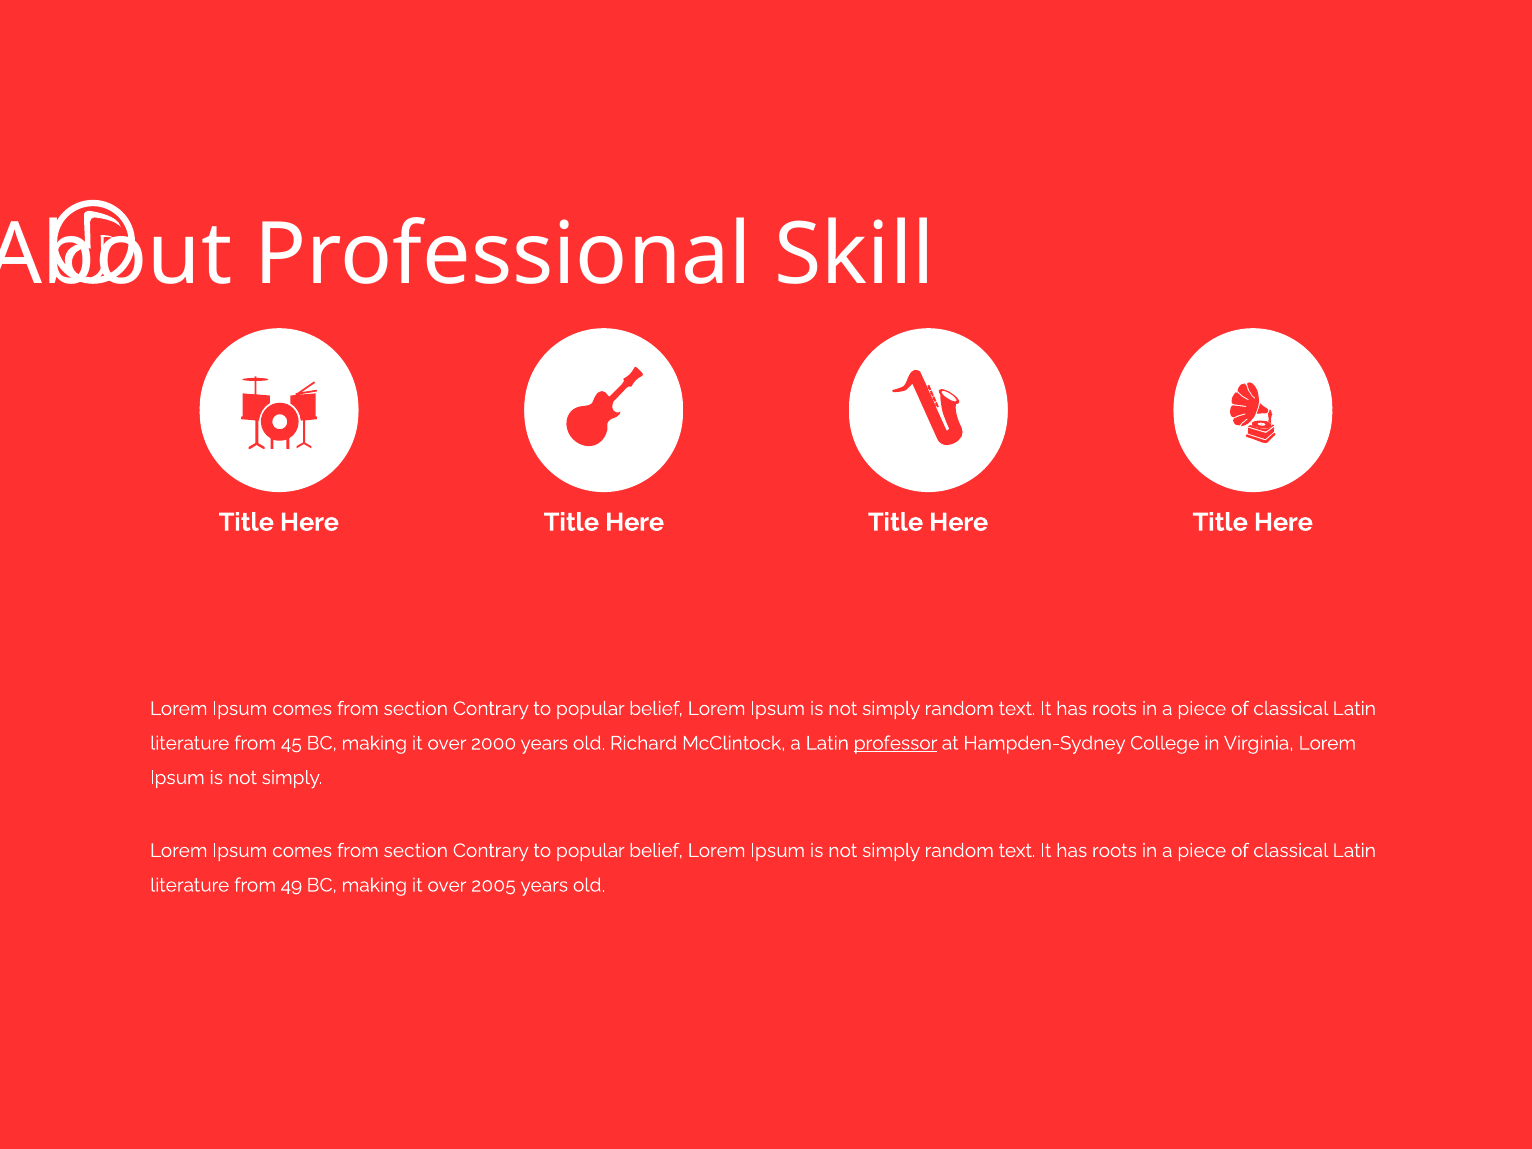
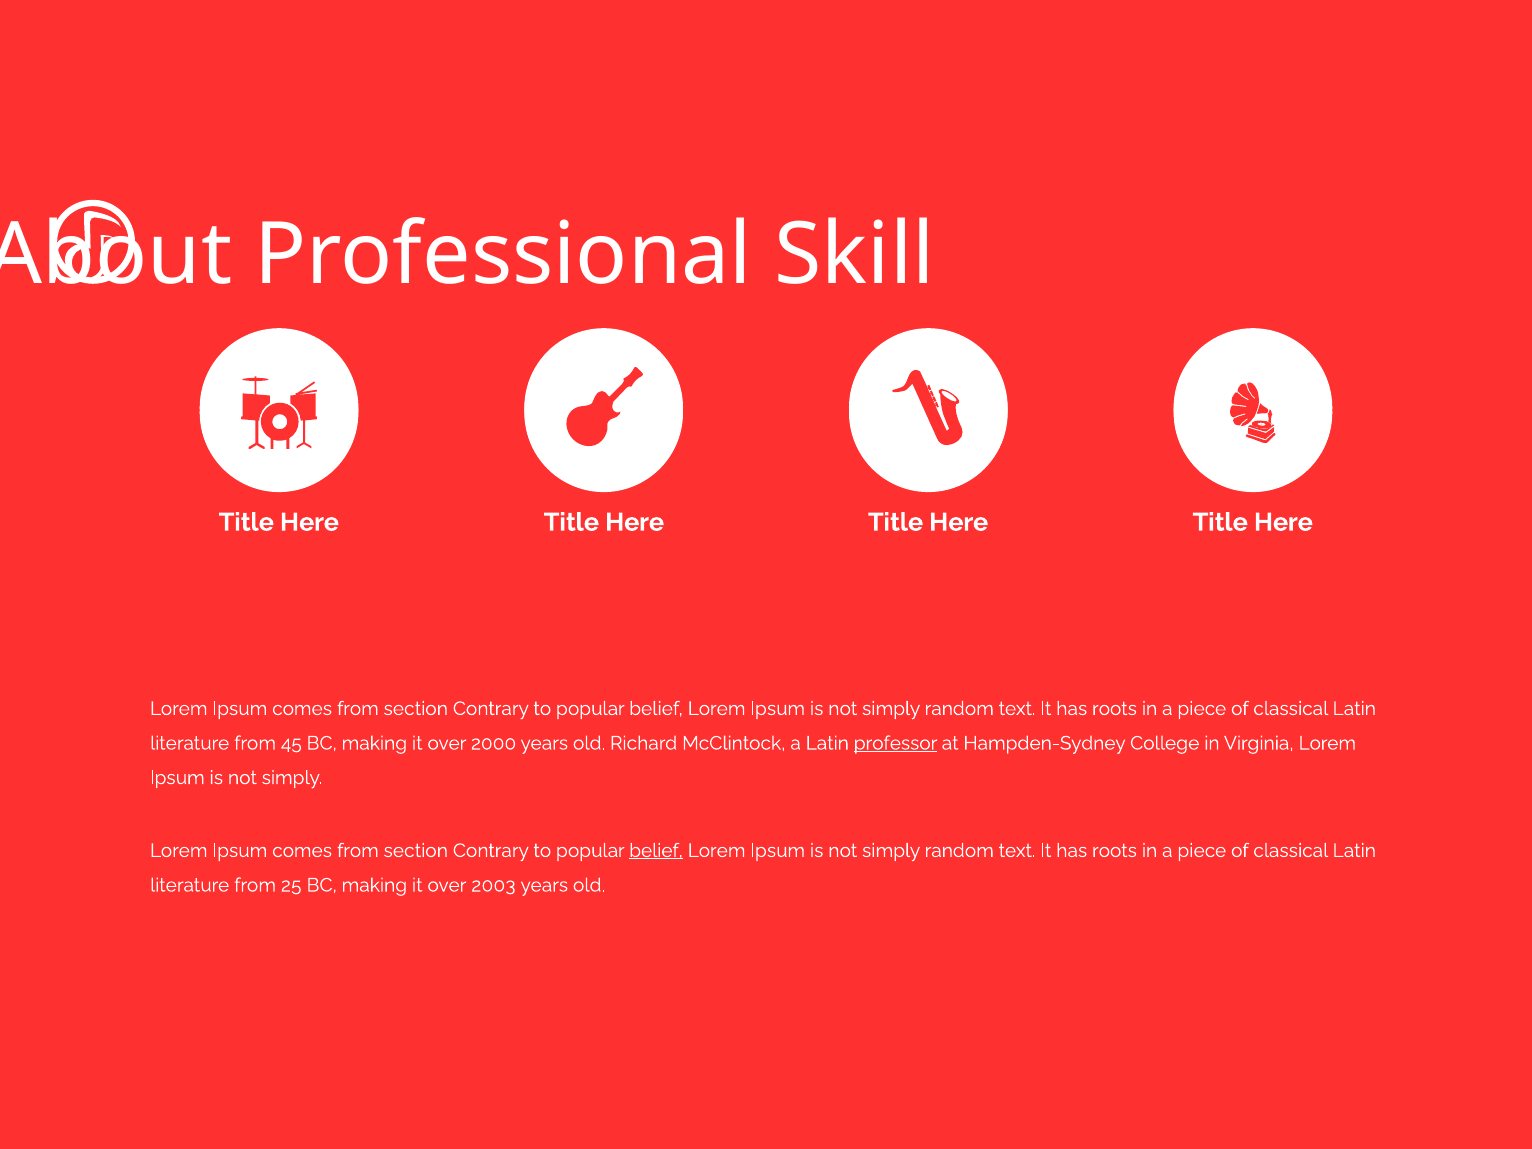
belief underline: none -> present (656, 851)
49: 49 -> 25 (291, 885)
2005: 2005 -> 2003 (493, 885)
